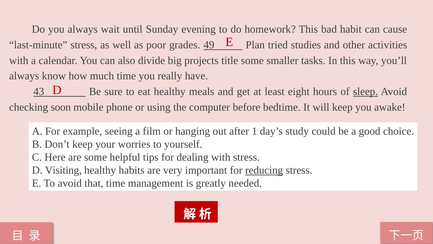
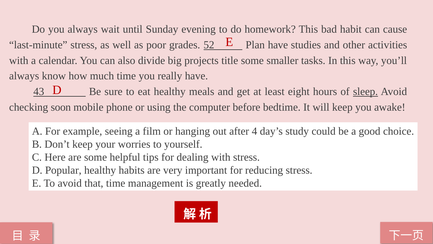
49: 49 -> 52 (209, 45)
Plan tried: tried -> have (278, 45)
1: 1 -> 4 (254, 131)
Visiting: Visiting -> Popular (63, 170)
reducing underline: present -> none (264, 170)
